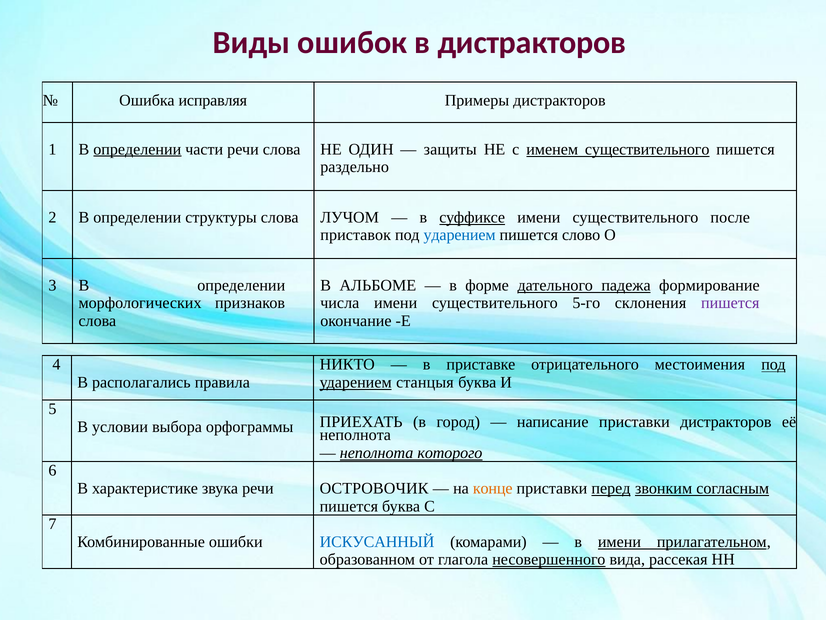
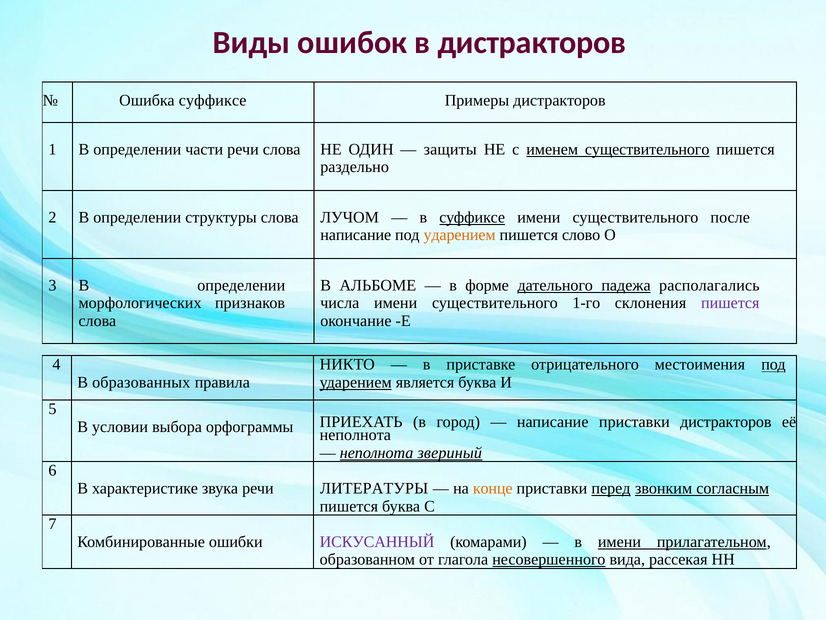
Ошибка исправляя: исправляя -> суффиксе (213, 100)
определении underline: present -> none (137, 149)
приставок: приставок -> написание (356, 235)
ударением colour: blue -> orange (460, 235)
формирование: формирование -> располагались (709, 285)
5-го: 5-го -> 1-го (586, 303)
располагались: располагались -> образованных (141, 382)
станцыя: станцыя -> является (425, 382)
которого: которого -> звериный (450, 453)
ОСТРОВОЧИК: ОСТРОВОЧИК -> ЛИТЕРАТУРЫ (374, 488)
ИСКУСАННЫЙ colour: blue -> purple (377, 541)
